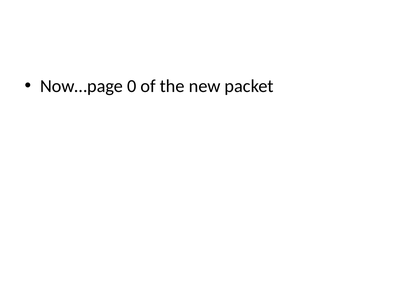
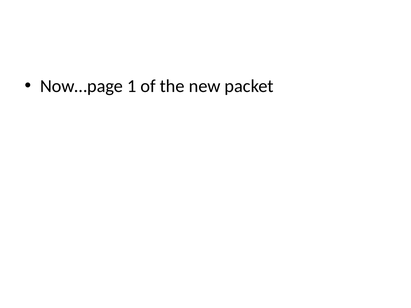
0: 0 -> 1 (132, 86)
